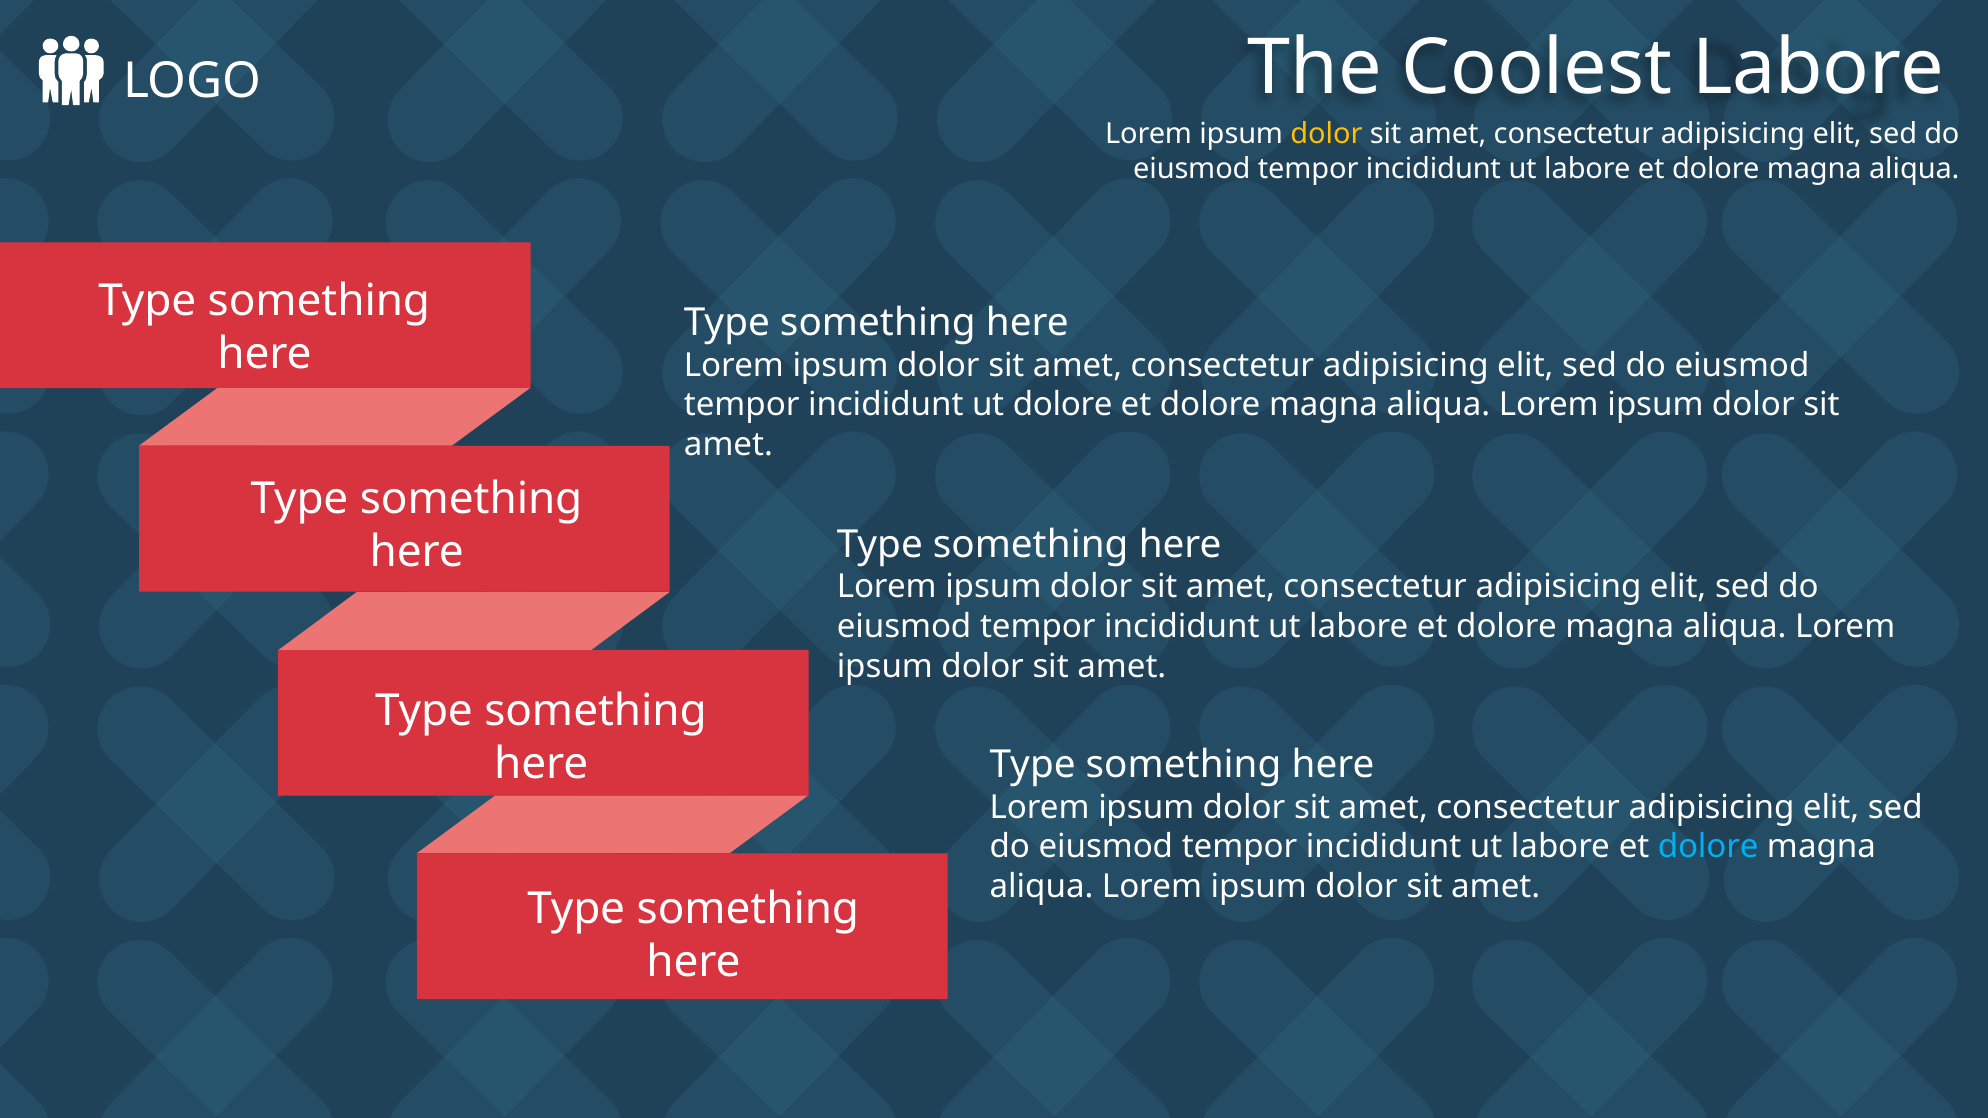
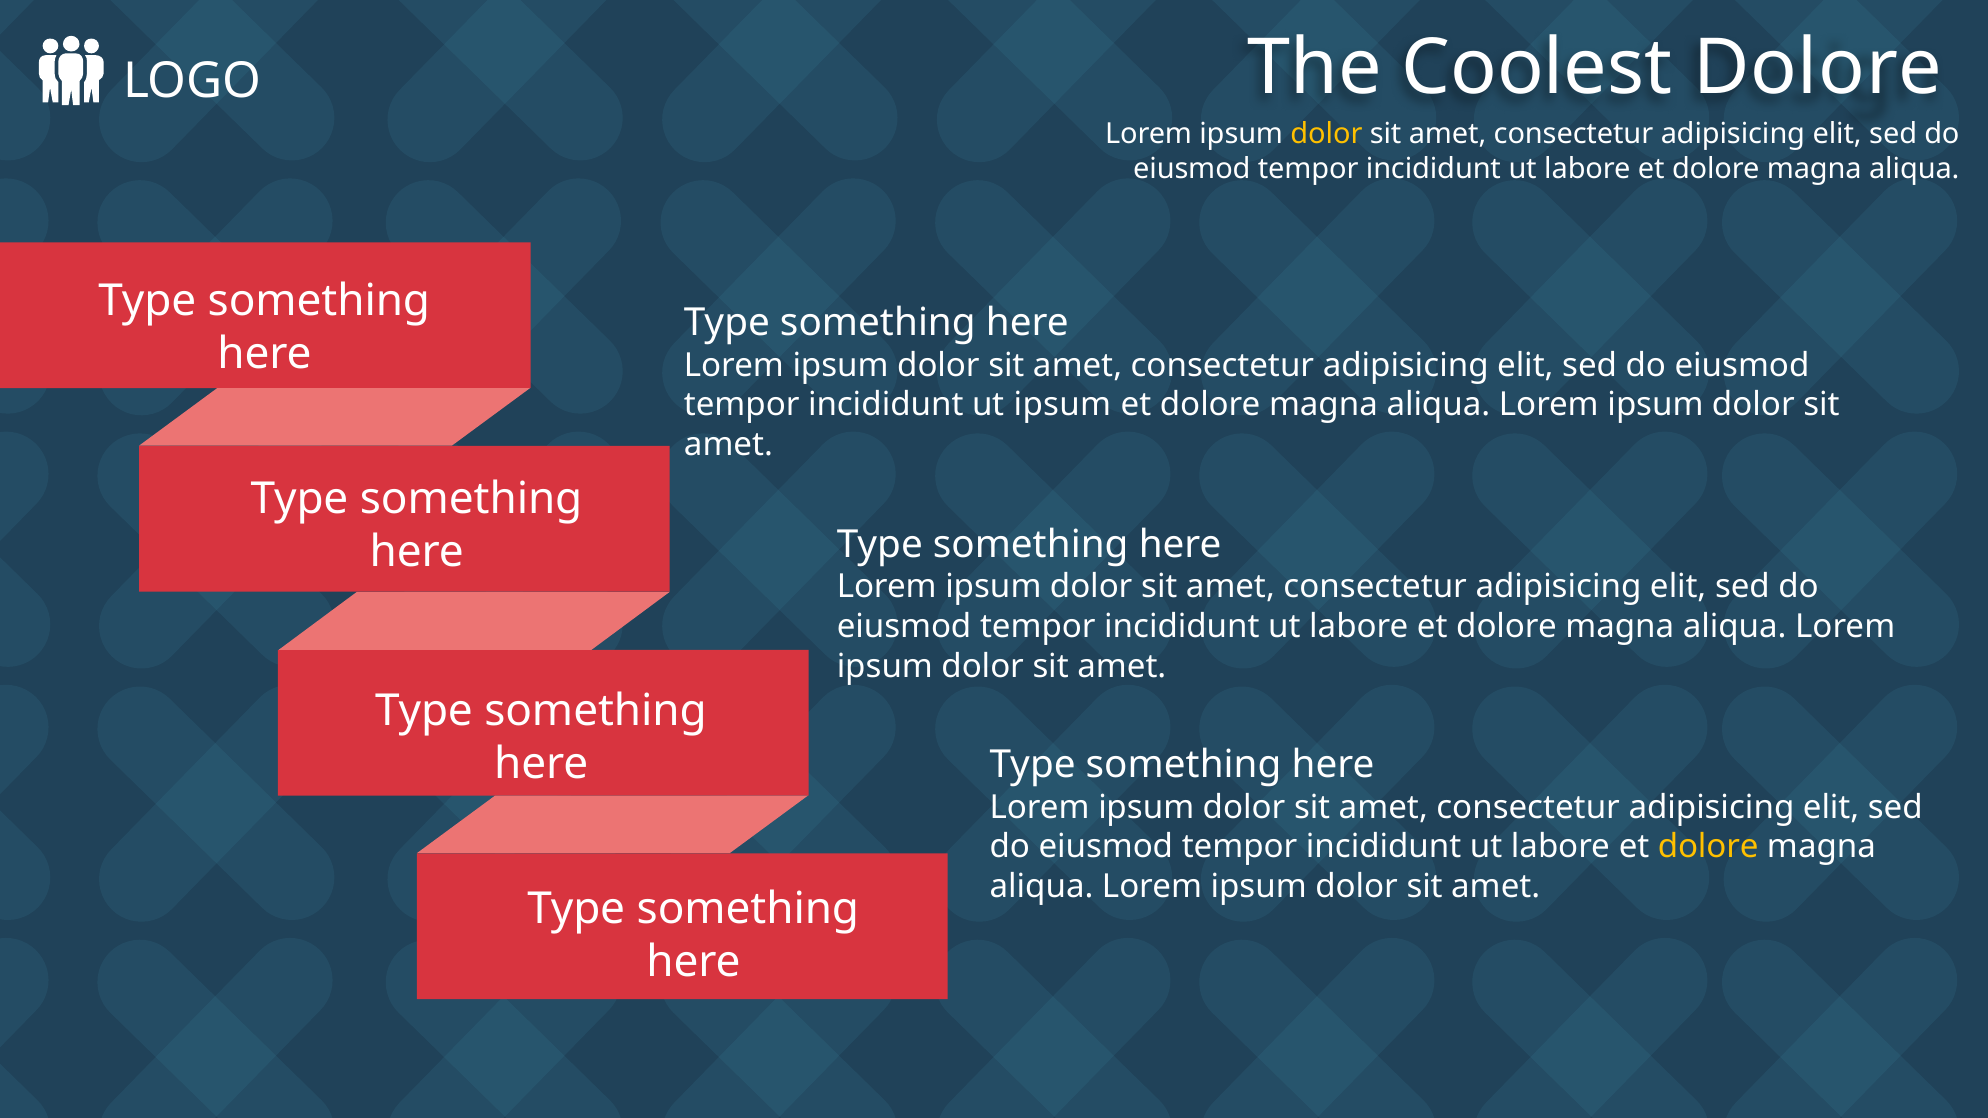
Coolest Labore: Labore -> Dolore (1818, 68)
ut dolore: dolore -> ipsum (1062, 405)
dolore colour: light blue -> yellow (1708, 847)
